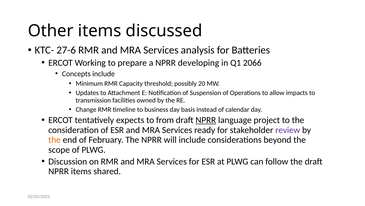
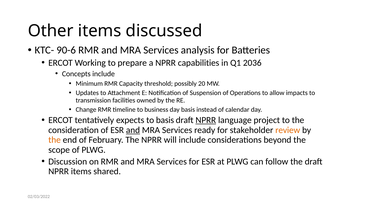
27-6: 27-6 -> 90-6 (66, 50)
developing: developing -> capabilities (199, 63)
2066: 2066 -> 2036 (252, 63)
to from: from -> basis (165, 120)
and underline: none -> present (133, 130)
review colour: purple -> orange (288, 130)
